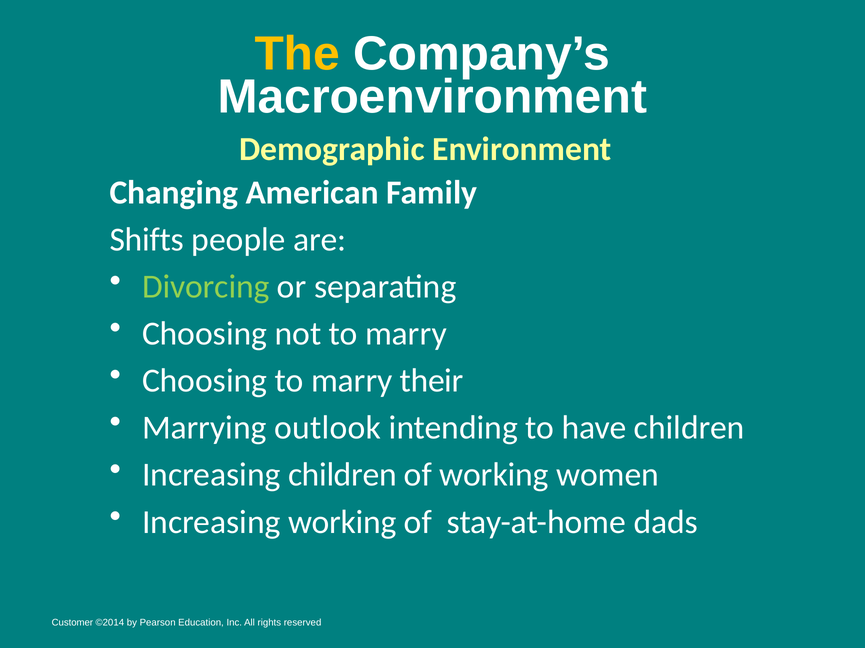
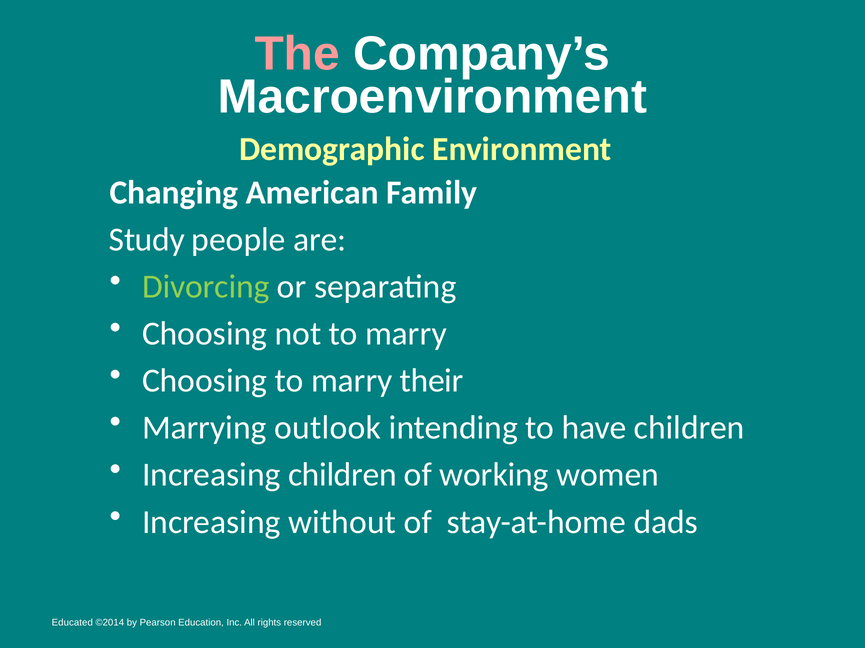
The colour: yellow -> pink (297, 54)
Shifts: Shifts -> Study (147, 240)
Increasing working: working -> without (342, 523)
Customer: Customer -> Educated (72, 623)
